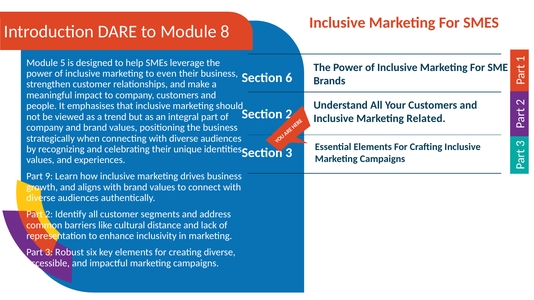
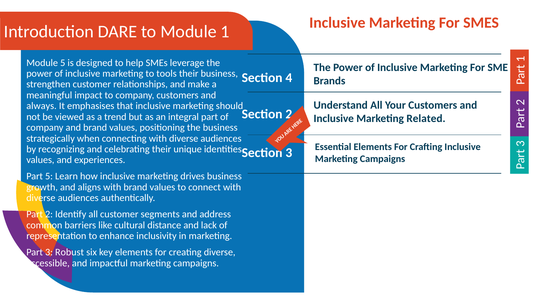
Module 8: 8 -> 1 (225, 32)
even: even -> tools (167, 74)
6: 6 -> 4 (289, 78)
people: people -> always (42, 106)
Part 9: 9 -> 5 (49, 177)
